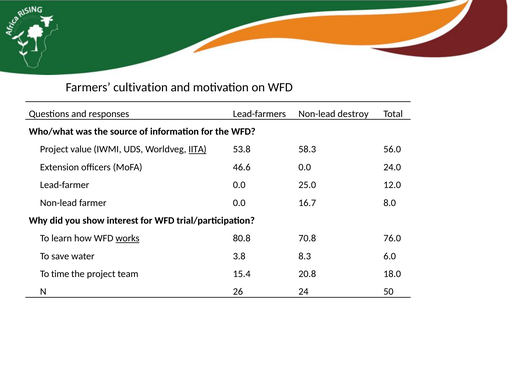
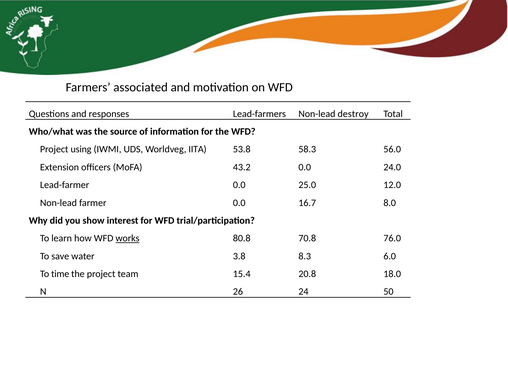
cultivation: cultivation -> associated (141, 87)
value: value -> using (81, 149)
IITA underline: present -> none (198, 149)
46.6: 46.6 -> 43.2 (242, 167)
